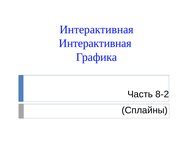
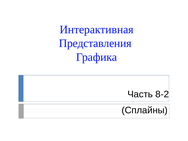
Интерактивная: Интерактивная -> Представления (95, 43)
